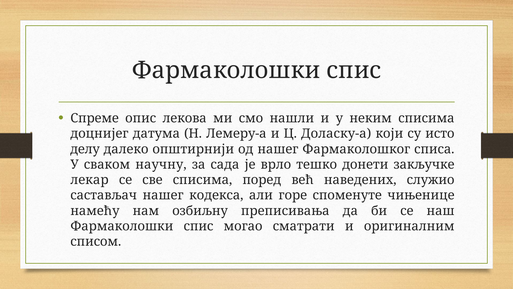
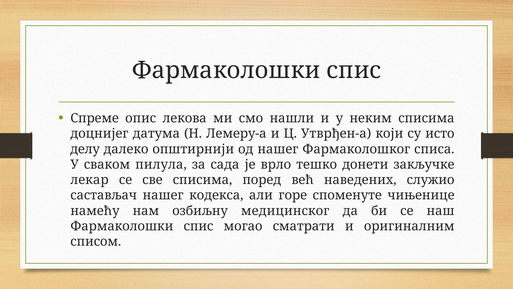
Доласку-а: Доласку-а -> Утврђен-а (336, 134)
научну: научну -> пилула (161, 164)
преписивања: преписивања -> медицинског (285, 210)
